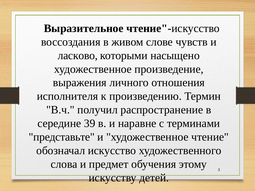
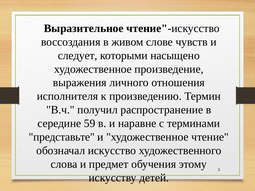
ласково: ласково -> следует (78, 56)
39: 39 -> 59 (90, 124)
